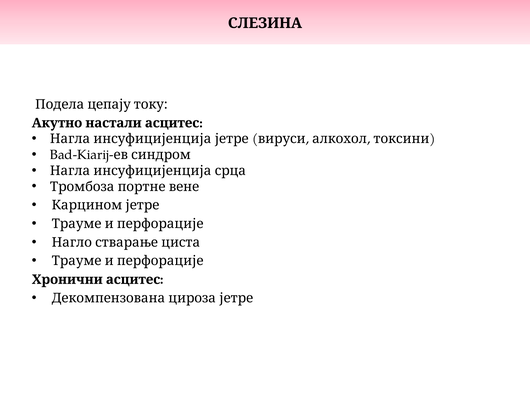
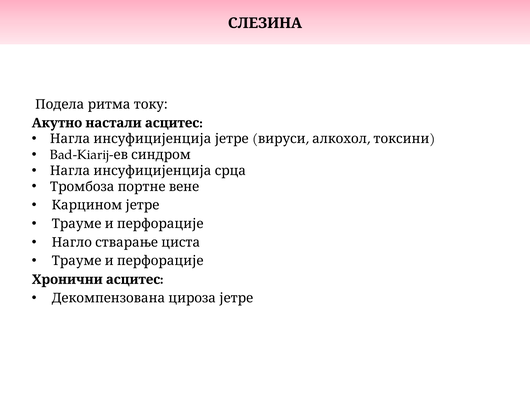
цепају: цепају -> ритма (109, 104)
